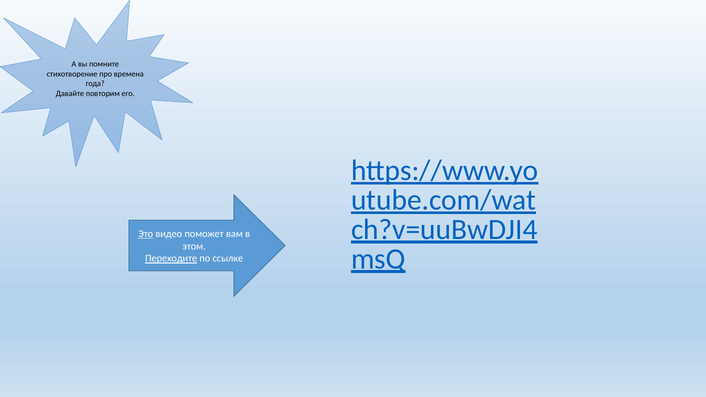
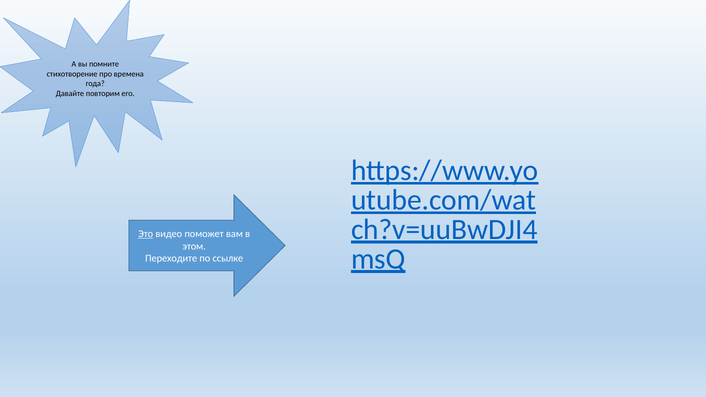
Переходите underline: present -> none (171, 259)
